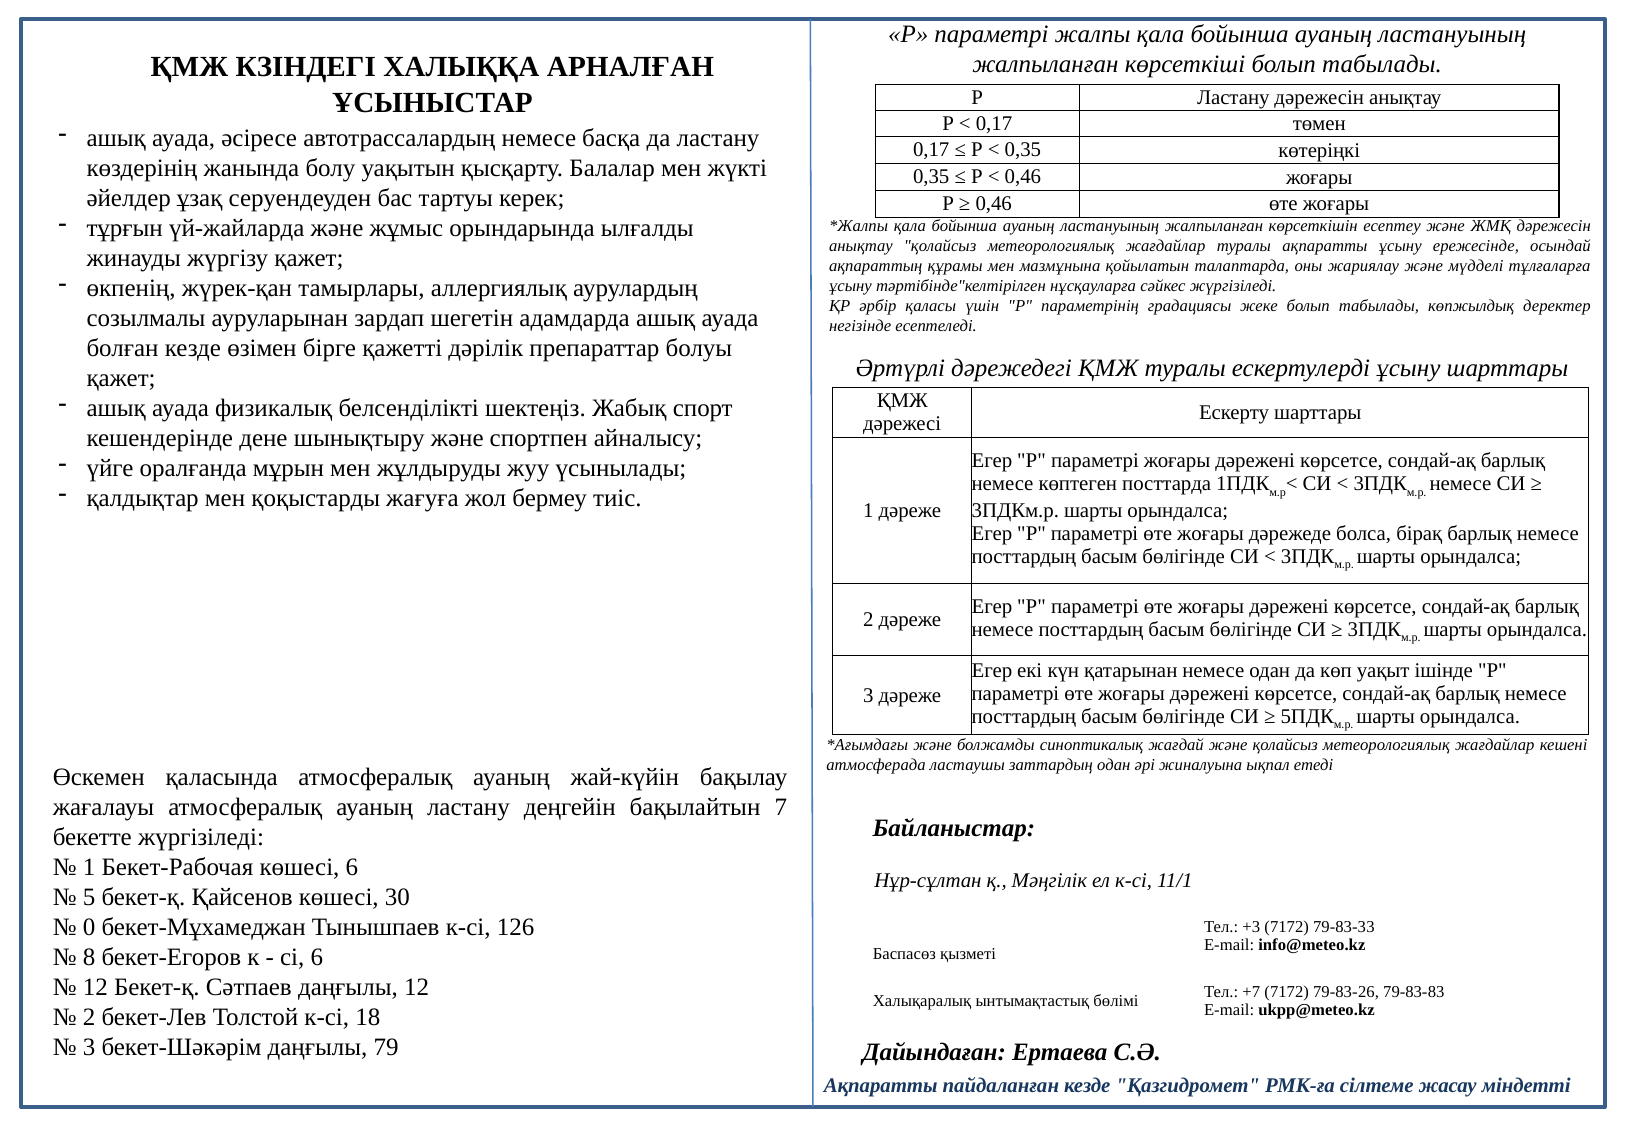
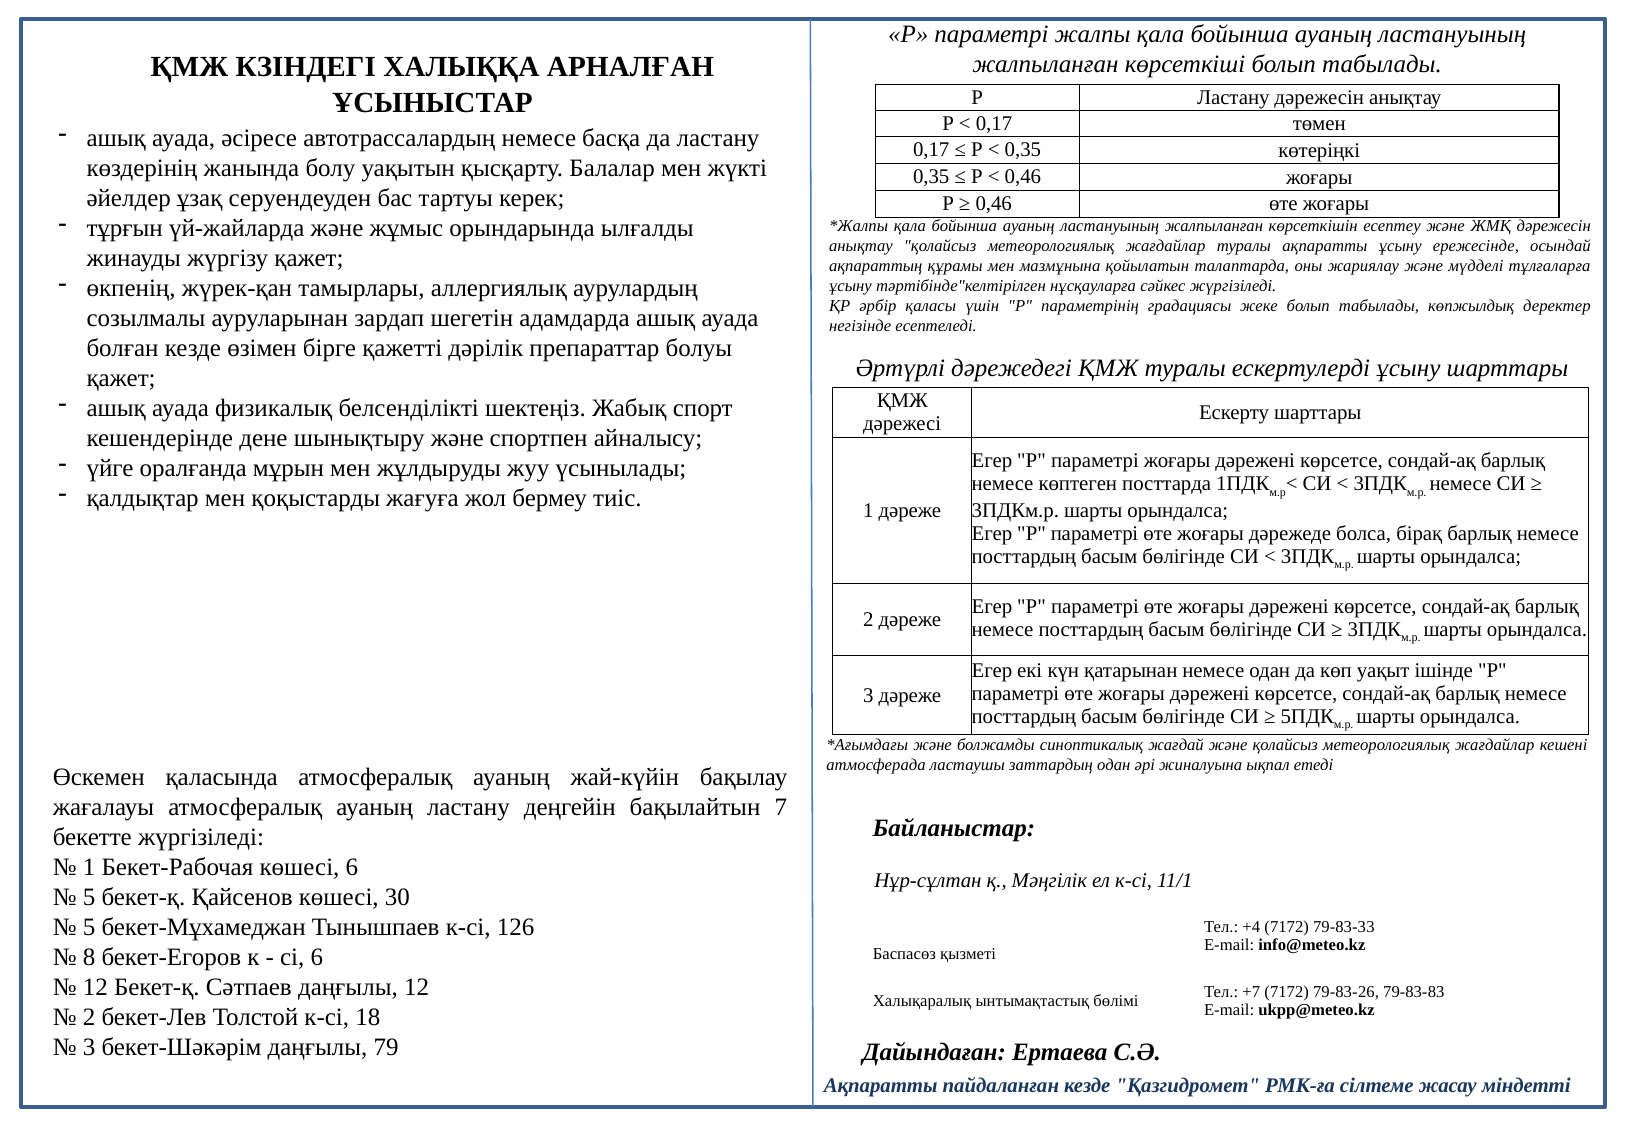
0: 0 -> 5 (89, 927)
+3: +3 -> +4 (1251, 926)
